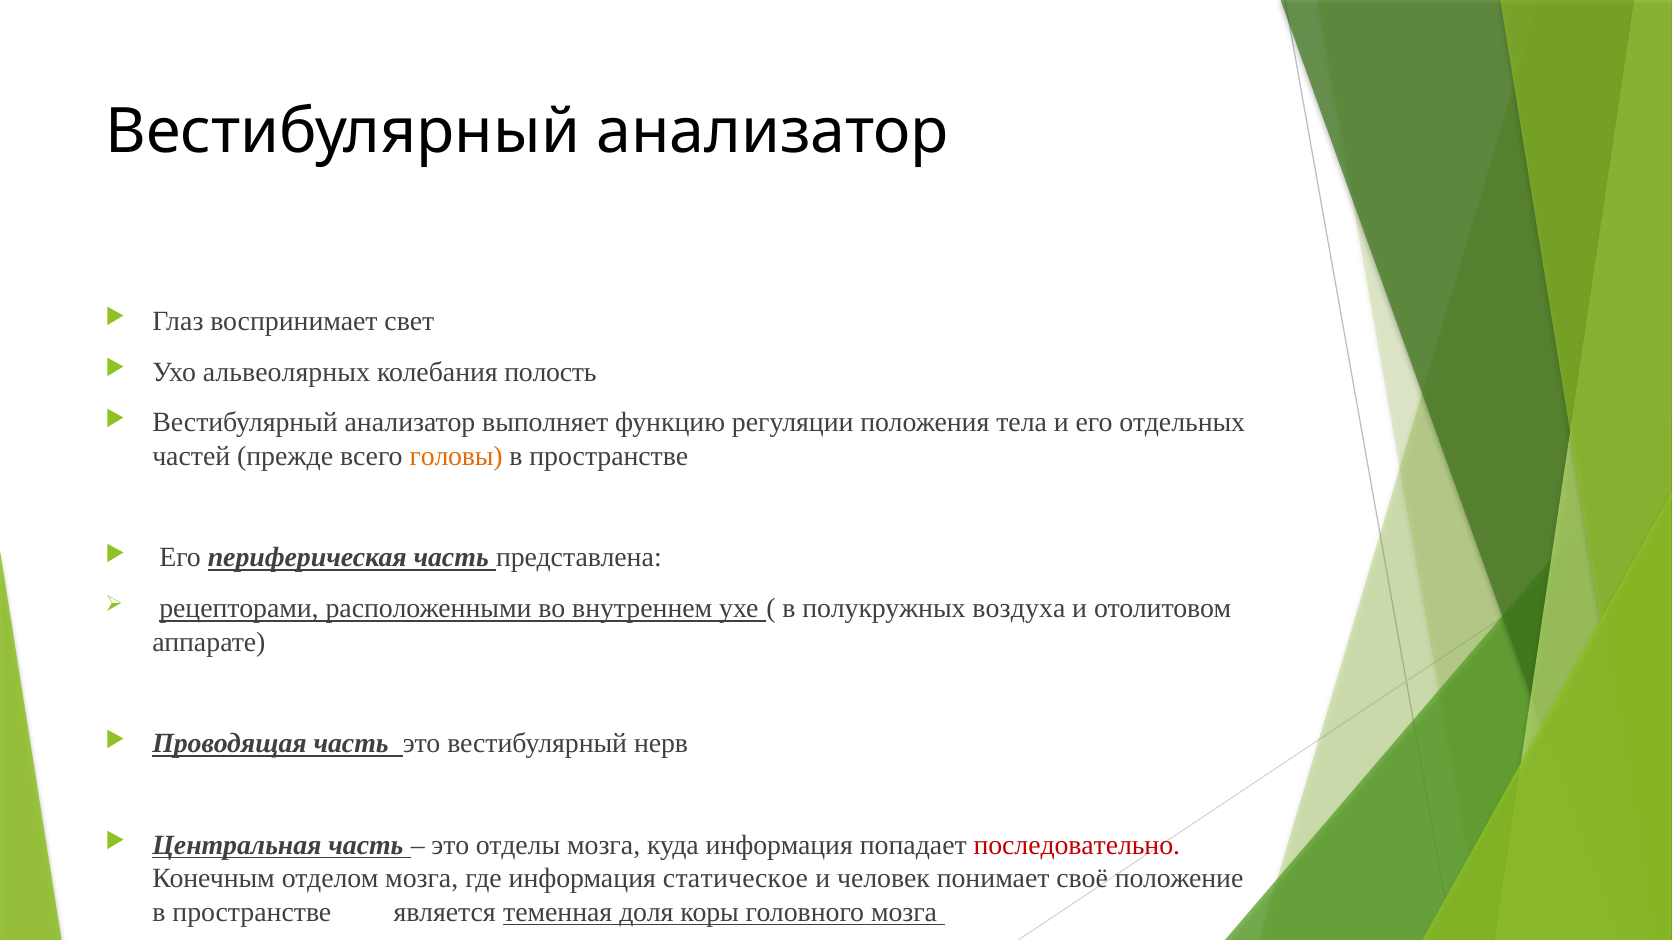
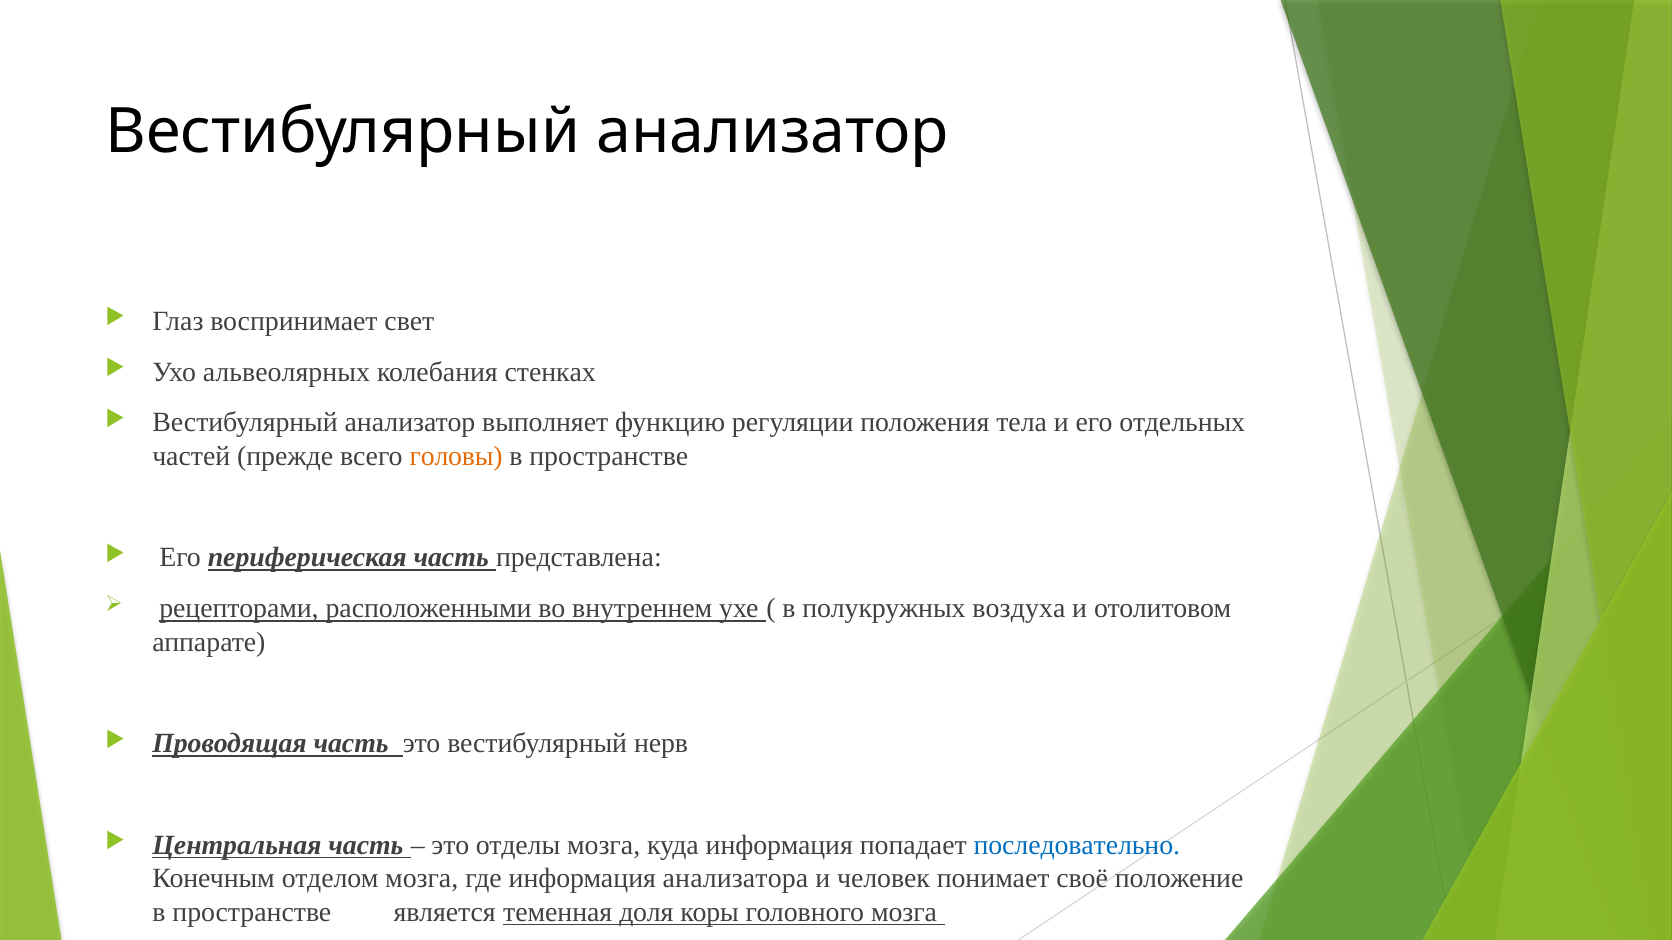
полость: полость -> стенках (550, 372)
последовательно colour: red -> blue (1077, 846)
статическое: статическое -> анализатора (736, 879)
